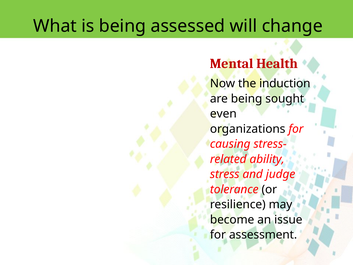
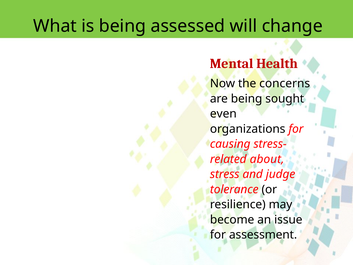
induction: induction -> concerns (285, 84)
ability: ability -> about (267, 159)
